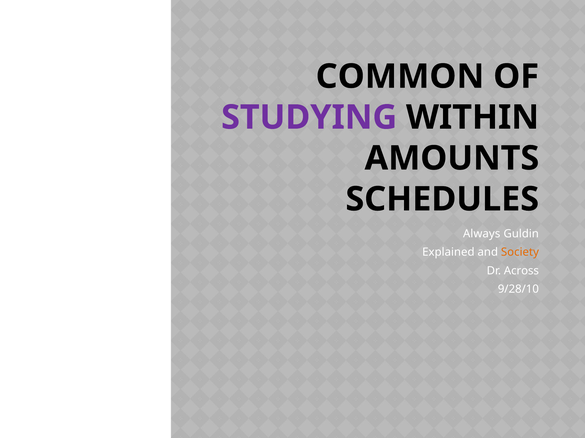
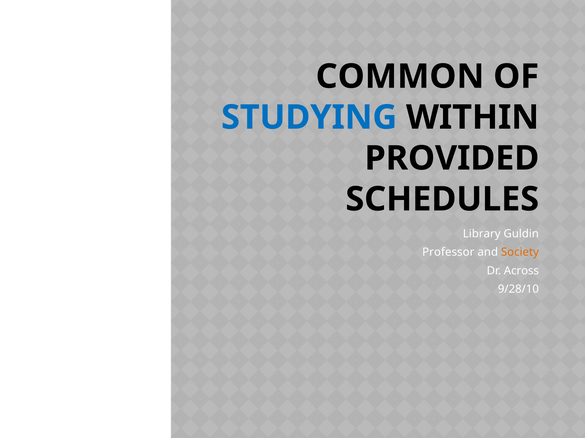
STUDYING colour: purple -> blue (309, 118)
AMOUNTS: AMOUNTS -> PROVIDED (452, 159)
Always: Always -> Library (482, 234)
Explained: Explained -> Professor (448, 253)
